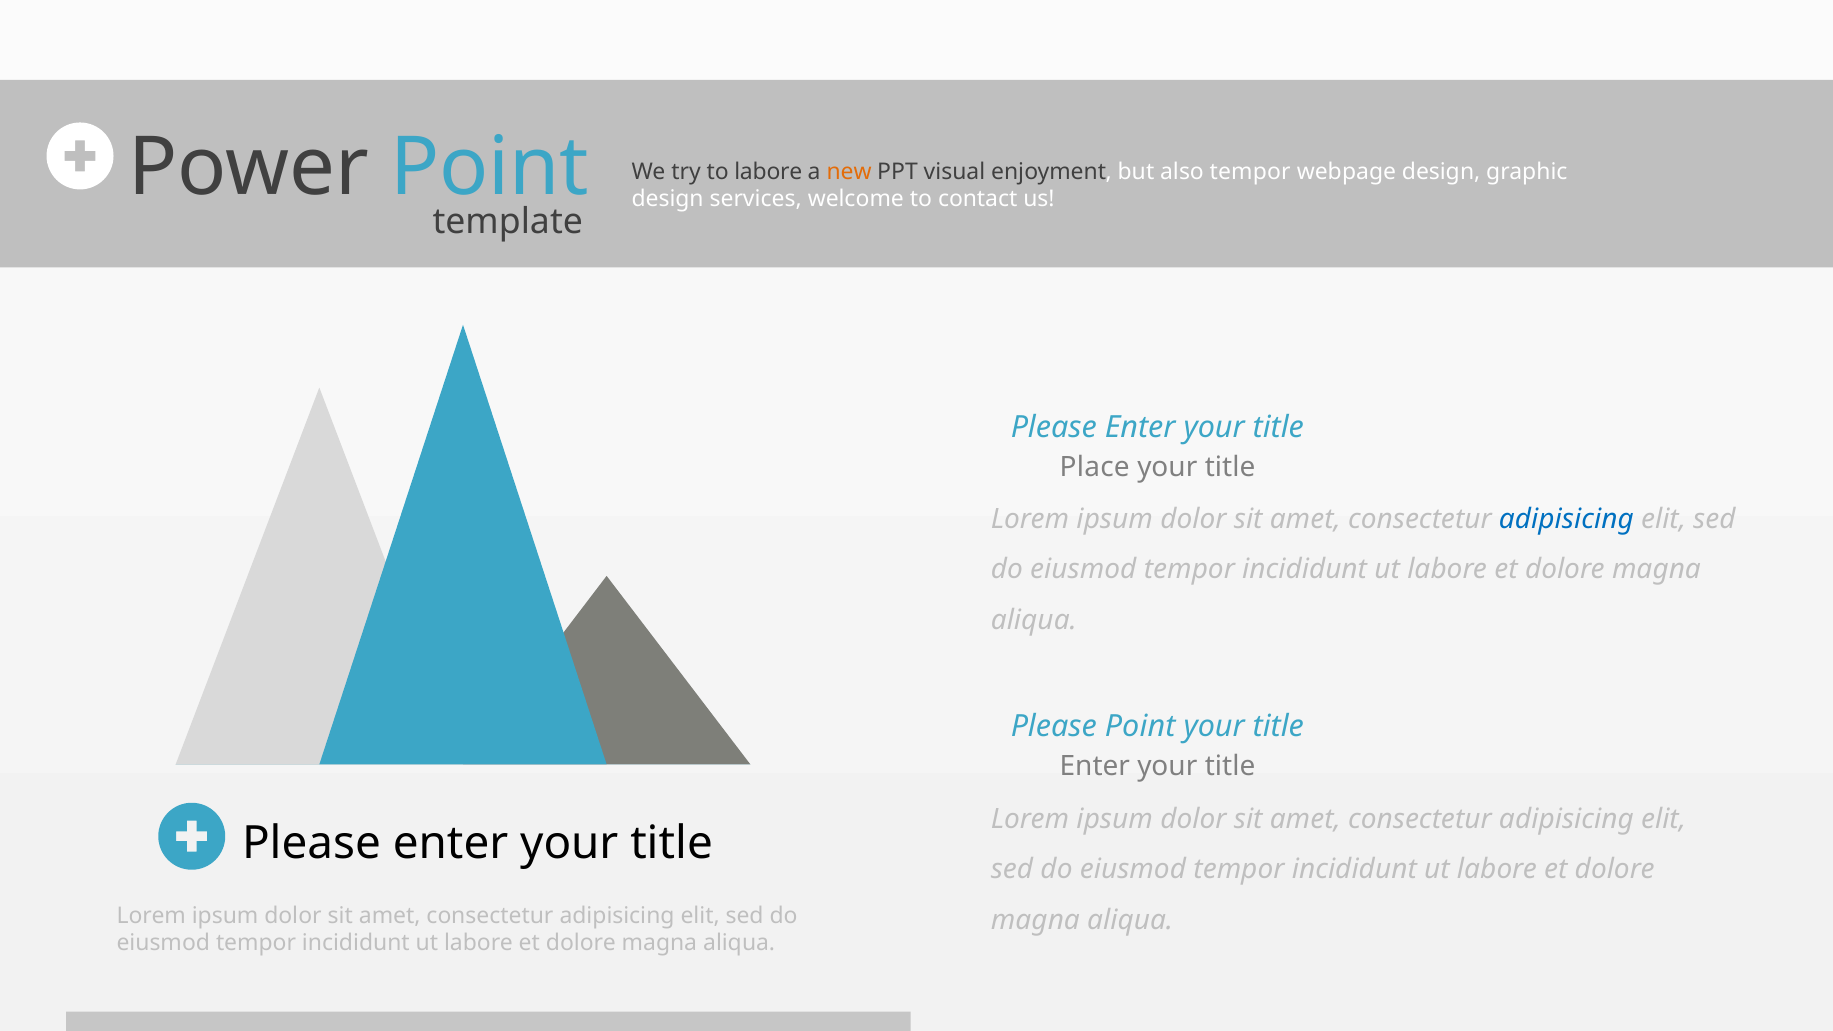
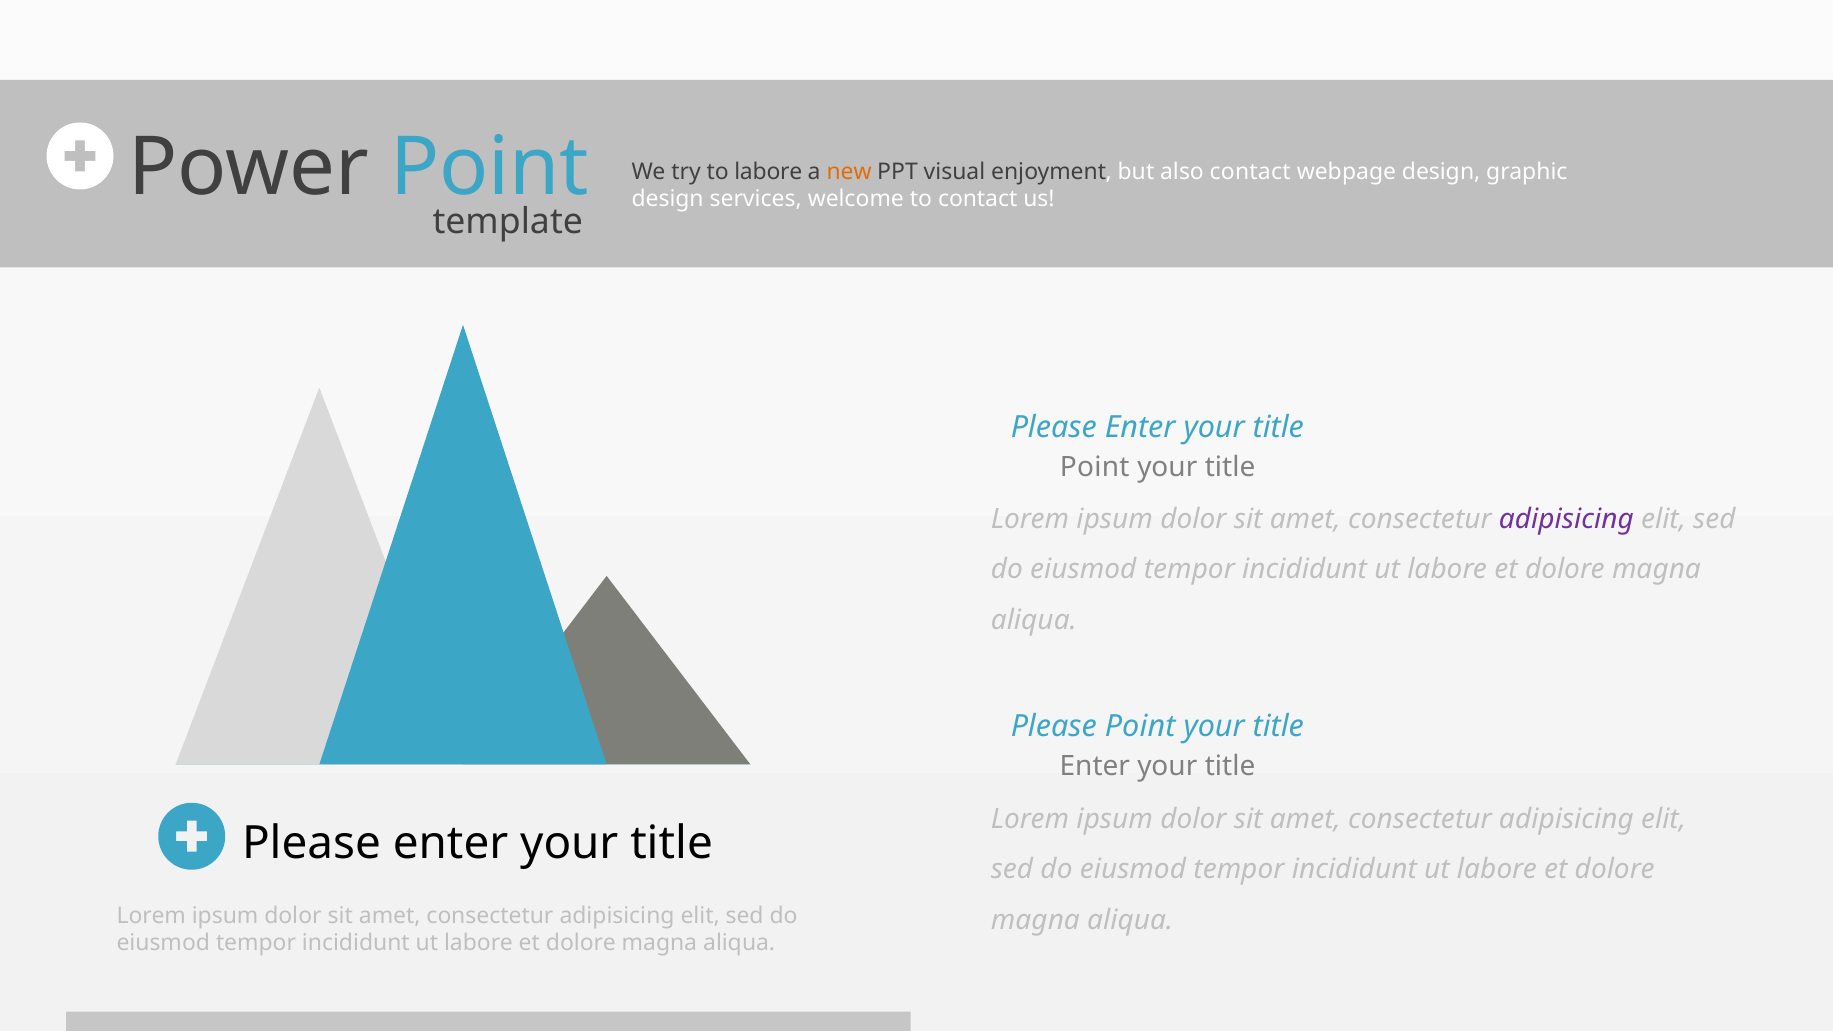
also tempor: tempor -> contact (1250, 172)
Place: Place -> Point (1095, 467)
adipisicing colour: blue -> purple (1566, 519)
